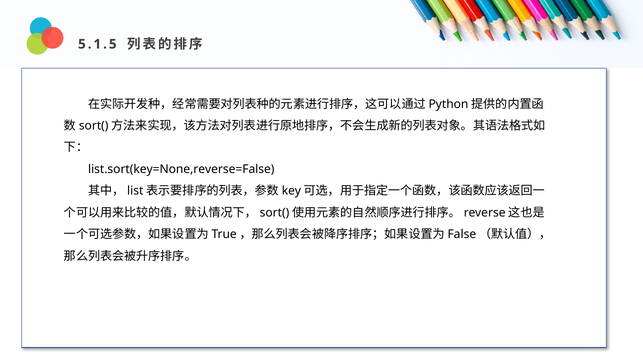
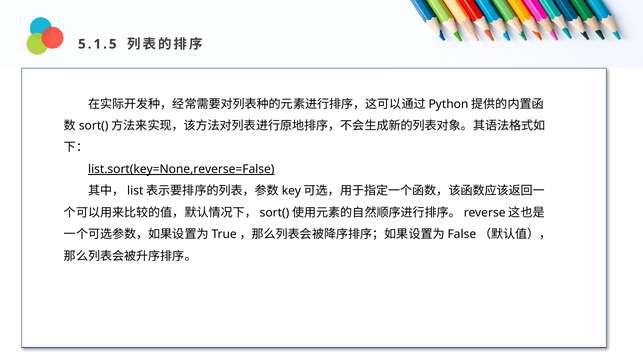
list.sort(key=None,reverse=False underline: none -> present (181, 169)
